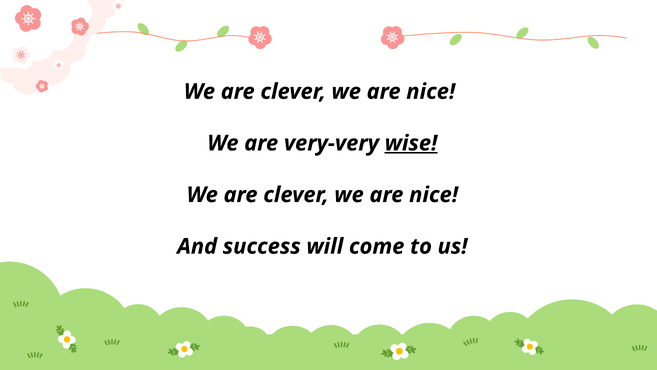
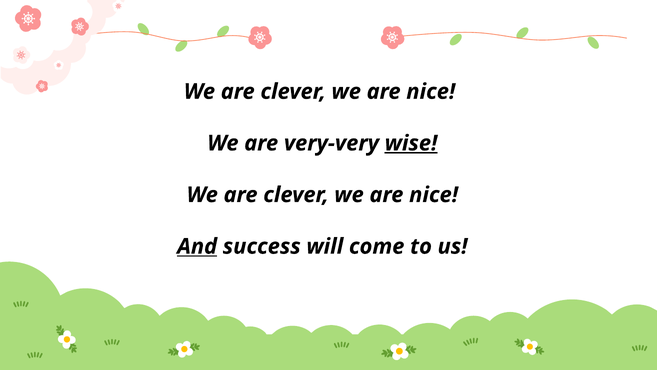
And underline: none -> present (197, 246)
